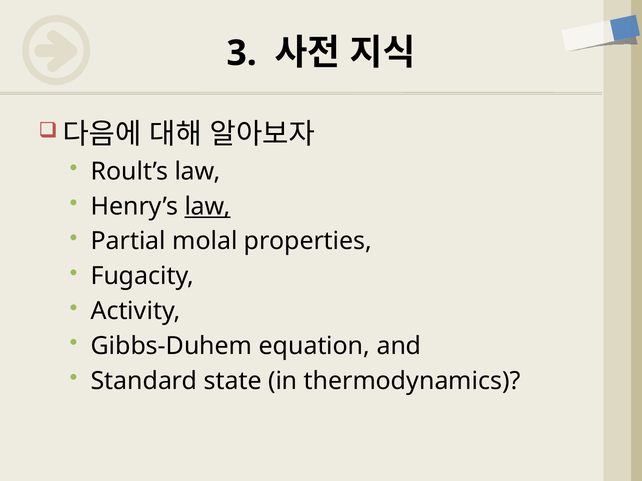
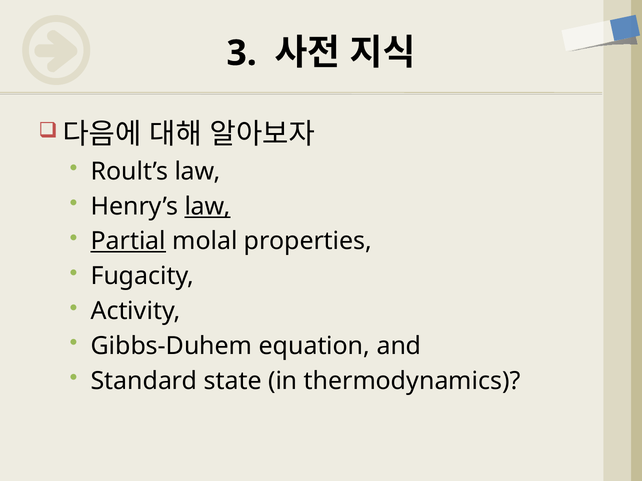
Partial underline: none -> present (128, 242)
